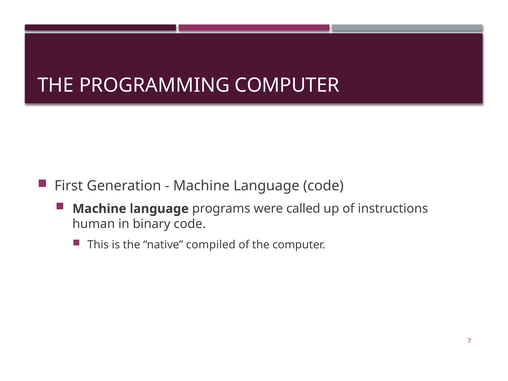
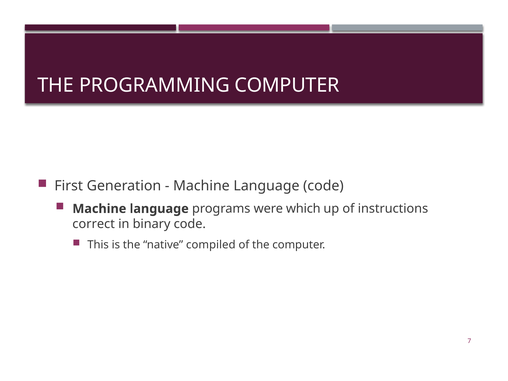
called: called -> which (303, 209)
human: human -> correct (94, 224)
